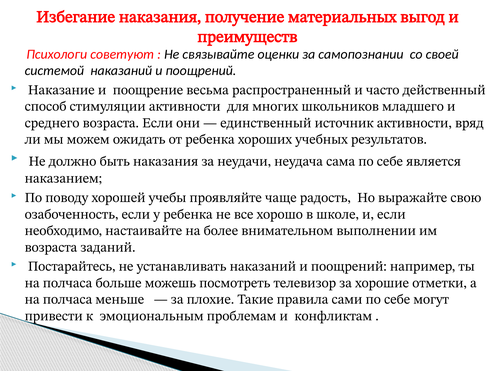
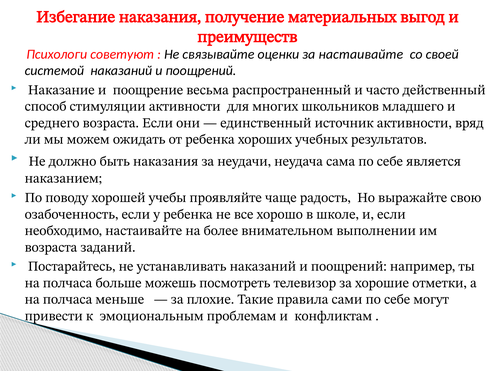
за самопознании: самопознании -> настаивайте (361, 54)
